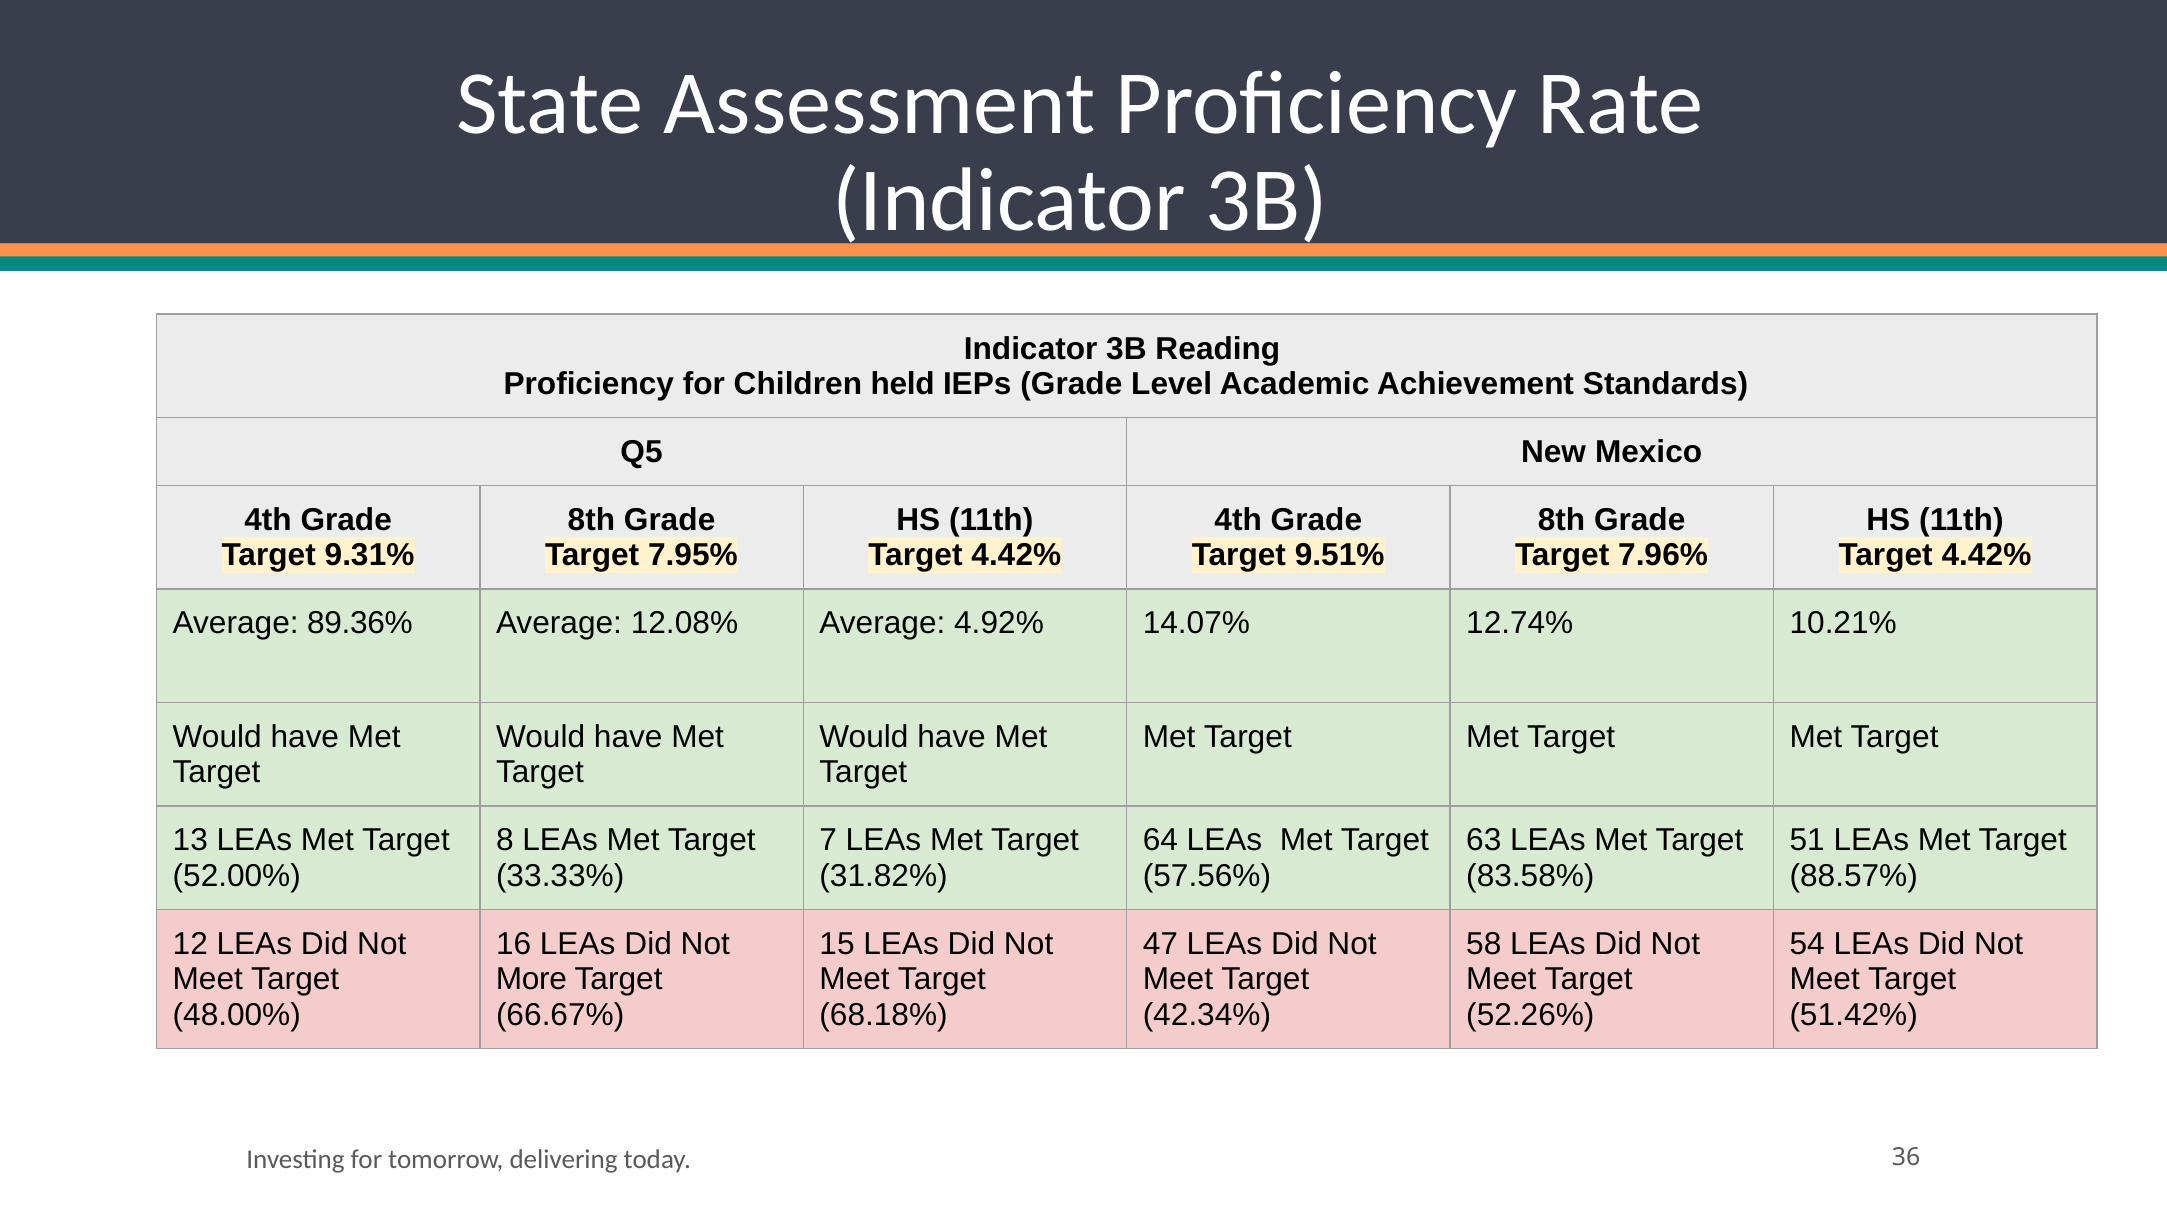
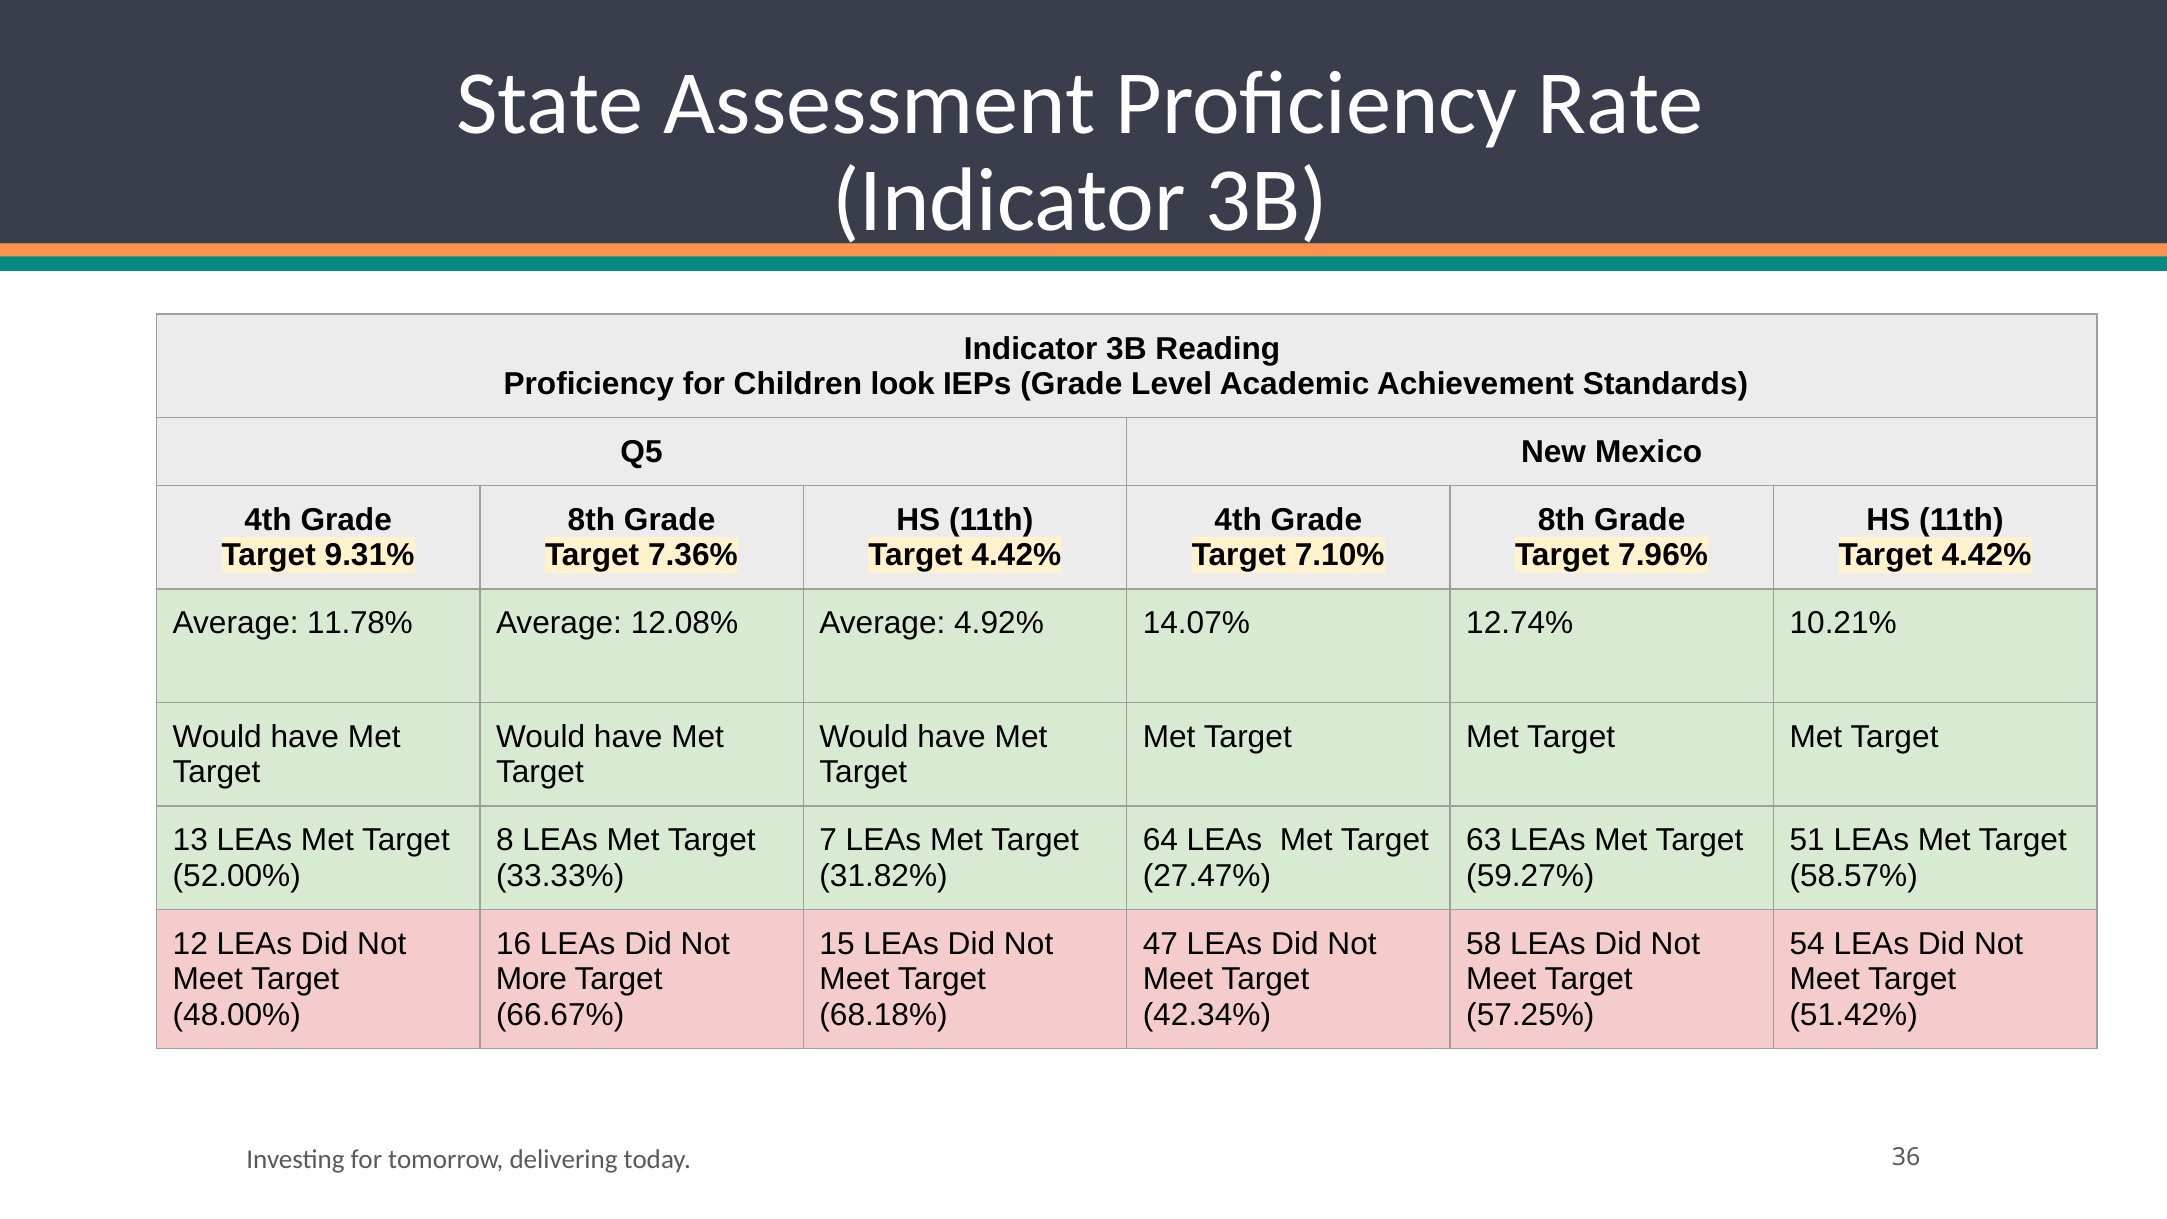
held: held -> look (903, 384)
7.95%: 7.95% -> 7.36% (693, 556)
9.51%: 9.51% -> 7.10% (1340, 556)
89.36%: 89.36% -> 11.78% (360, 623)
57.56%: 57.56% -> 27.47% (1207, 876)
83.58%: 83.58% -> 59.27% (1530, 876)
88.57%: 88.57% -> 58.57% (1854, 876)
52.26%: 52.26% -> 57.25% (1530, 1015)
